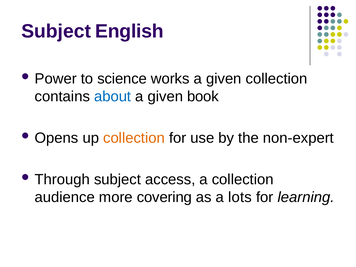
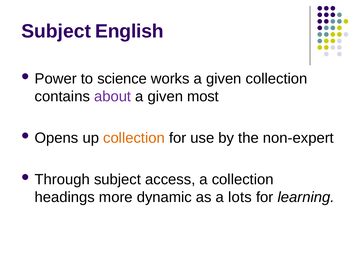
about colour: blue -> purple (113, 96)
book: book -> most (203, 96)
audience: audience -> headings (65, 197)
covering: covering -> dynamic (164, 197)
